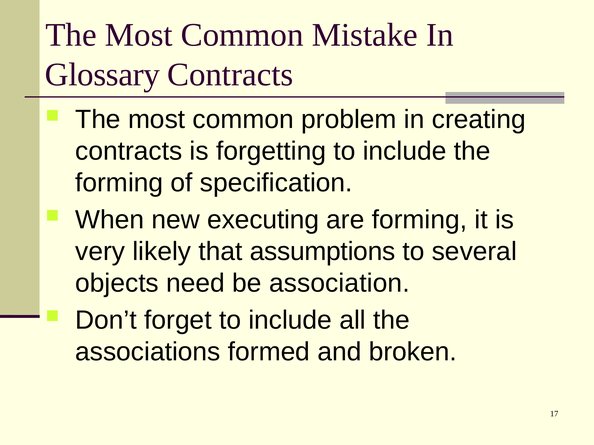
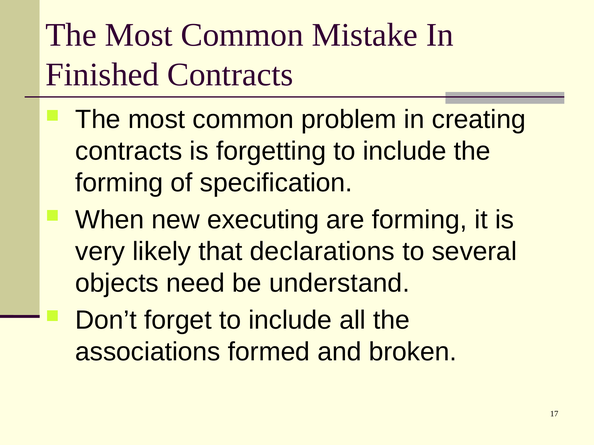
Glossary: Glossary -> Finished (102, 75)
assumptions: assumptions -> declarations (322, 252)
association: association -> understand (339, 283)
